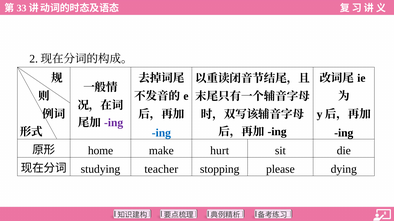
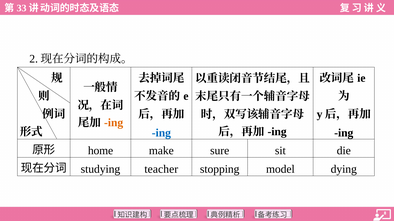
ing colour: purple -> orange (114, 123)
hurt: hurt -> sure (220, 151)
please: please -> model (280, 170)
